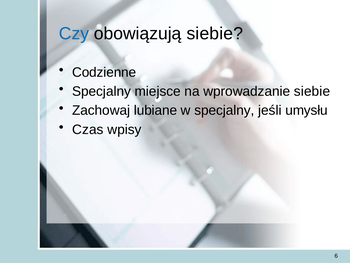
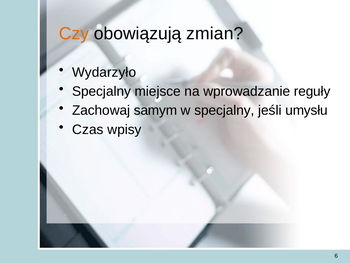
Czy colour: blue -> orange (74, 34)
obowiązują siebie: siebie -> zmian (215, 34)
Codzienne: Codzienne -> Wydarzyło (104, 72)
wprowadzanie siebie: siebie -> reguły (312, 91)
lubiane: lubiane -> samym (156, 110)
